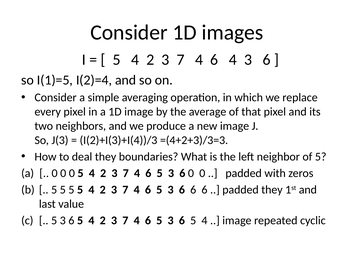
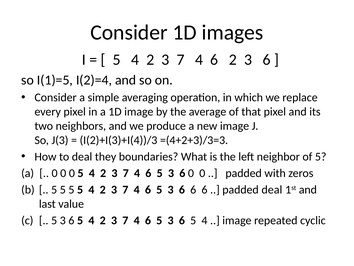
6 4: 4 -> 2 (233, 60)
padded they: they -> deal (272, 189)
